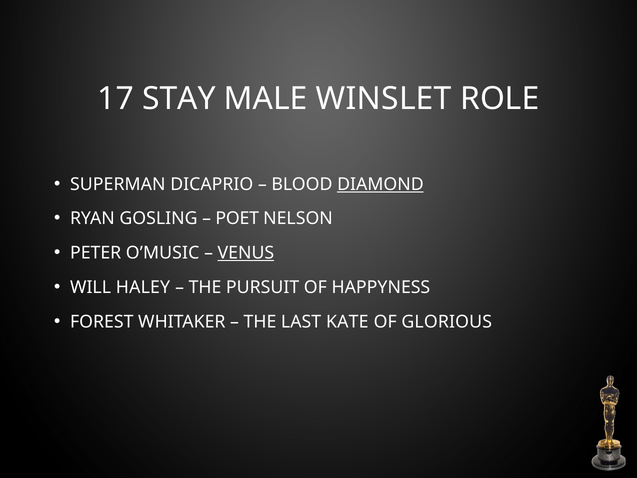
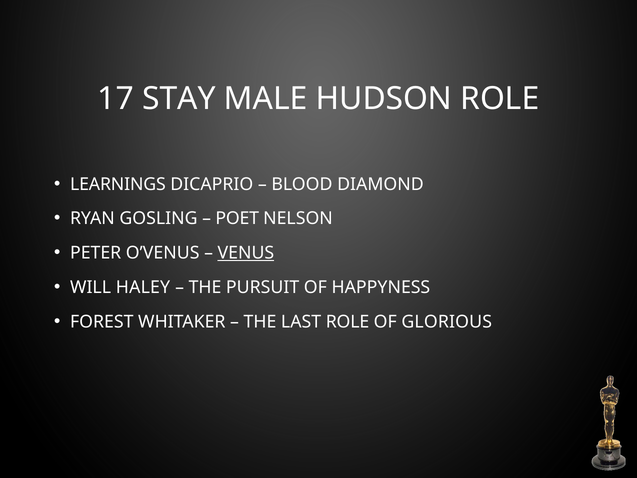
WINSLET: WINSLET -> HUDSON (384, 98)
SUPERMAN: SUPERMAN -> LEARNINGS (118, 184)
DIAMOND underline: present -> none (380, 184)
O’MUSIC: O’MUSIC -> O’VENUS (163, 253)
LAST KATE: KATE -> ROLE (348, 322)
